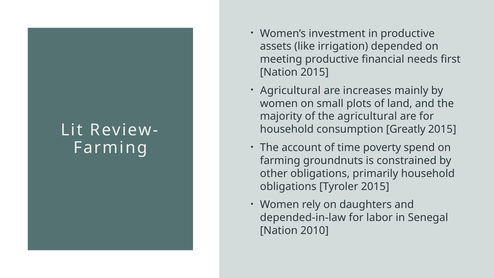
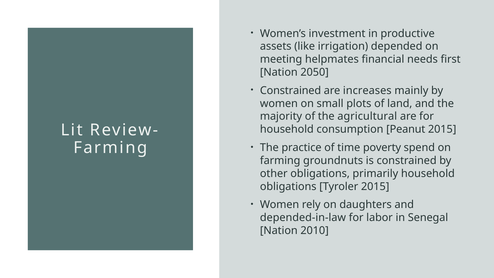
meeting productive: productive -> helpmates (332, 59)
Nation 2015: 2015 -> 2050 (315, 72)
Agricultural: Agricultural -> Constrained (291, 90)
Greatly: Greatly -> Peanut (406, 129)
account: account -> practice (302, 147)
